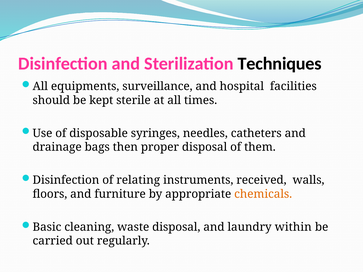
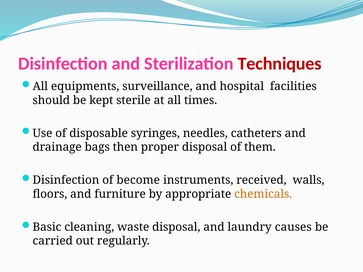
Techniques colour: black -> red (280, 64)
relating: relating -> become (138, 180)
within: within -> causes (293, 227)
